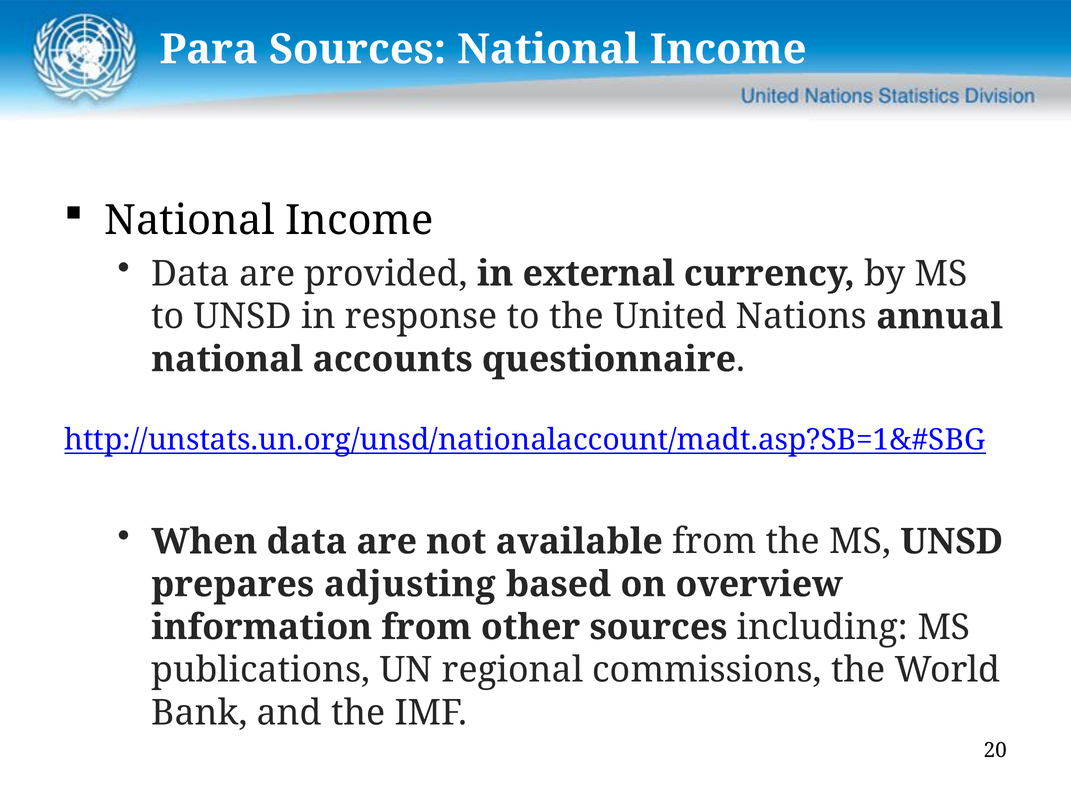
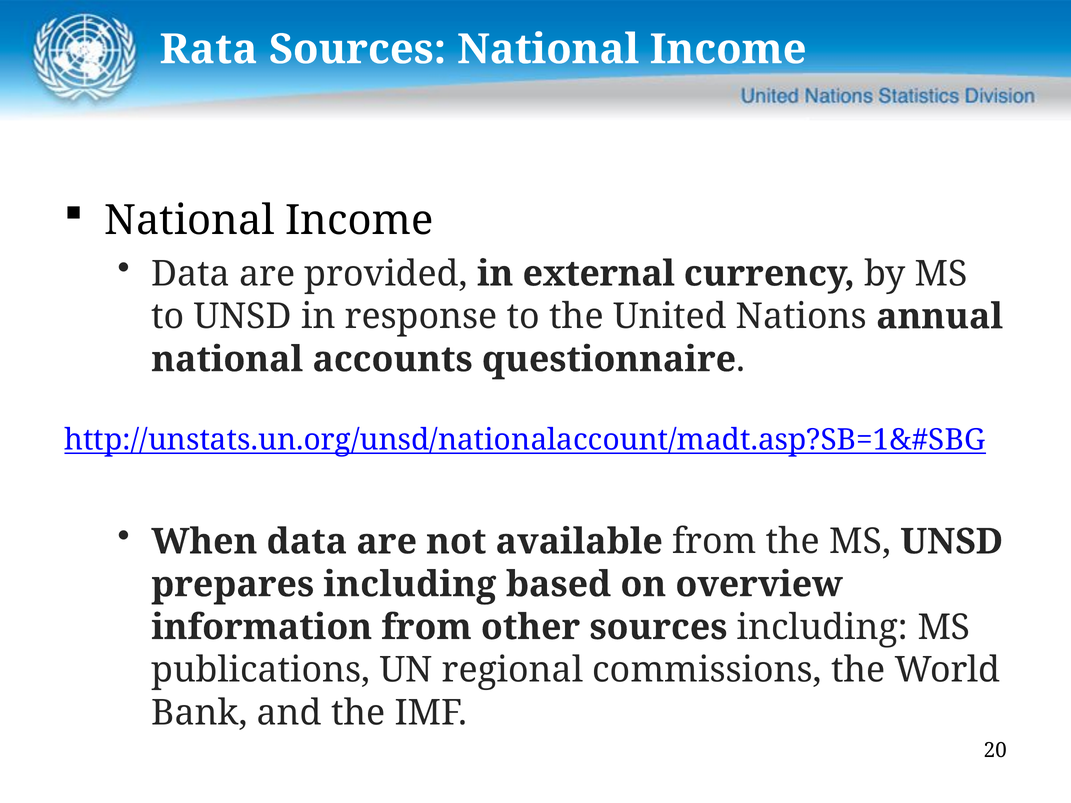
Para: Para -> Rata (209, 49)
prepares adjusting: adjusting -> including (410, 585)
